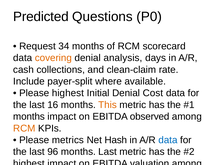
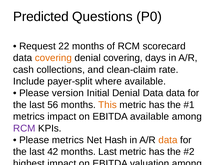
34: 34 -> 22 (64, 46)
denial analysis: analysis -> covering (123, 58)
Please highest: highest -> version (68, 93)
Denial Cost: Cost -> Data (153, 93)
16: 16 -> 56 (53, 105)
months: months -> metrics (29, 117)
EBITDA observed: observed -> available (150, 117)
RCM colour: orange -> purple (24, 128)
data colour: blue -> orange (168, 140)
96: 96 -> 42 (53, 152)
